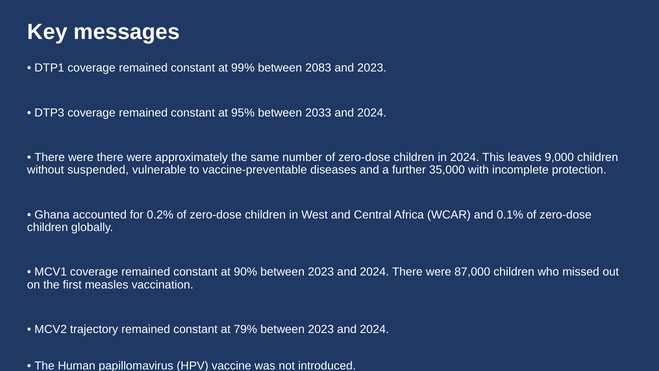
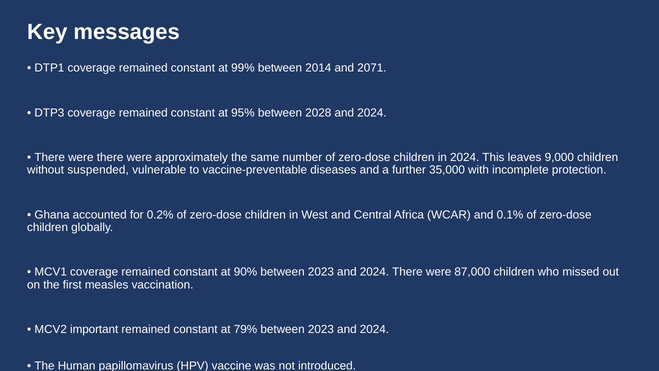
2083: 2083 -> 2014 (318, 68)
and 2023: 2023 -> 2071 (372, 68)
2033: 2033 -> 2028 (318, 113)
trajectory: trajectory -> important (94, 329)
